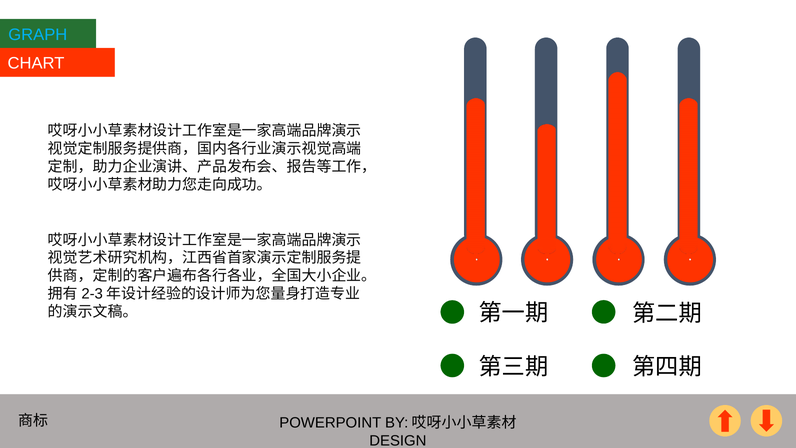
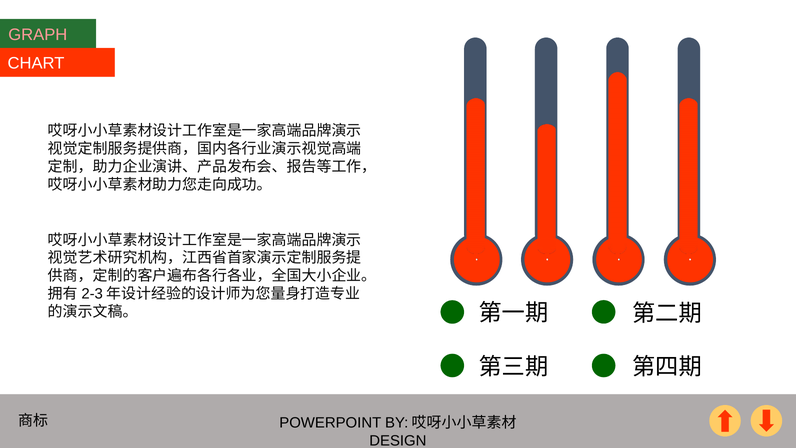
GRAPH colour: light blue -> pink (38, 35)
